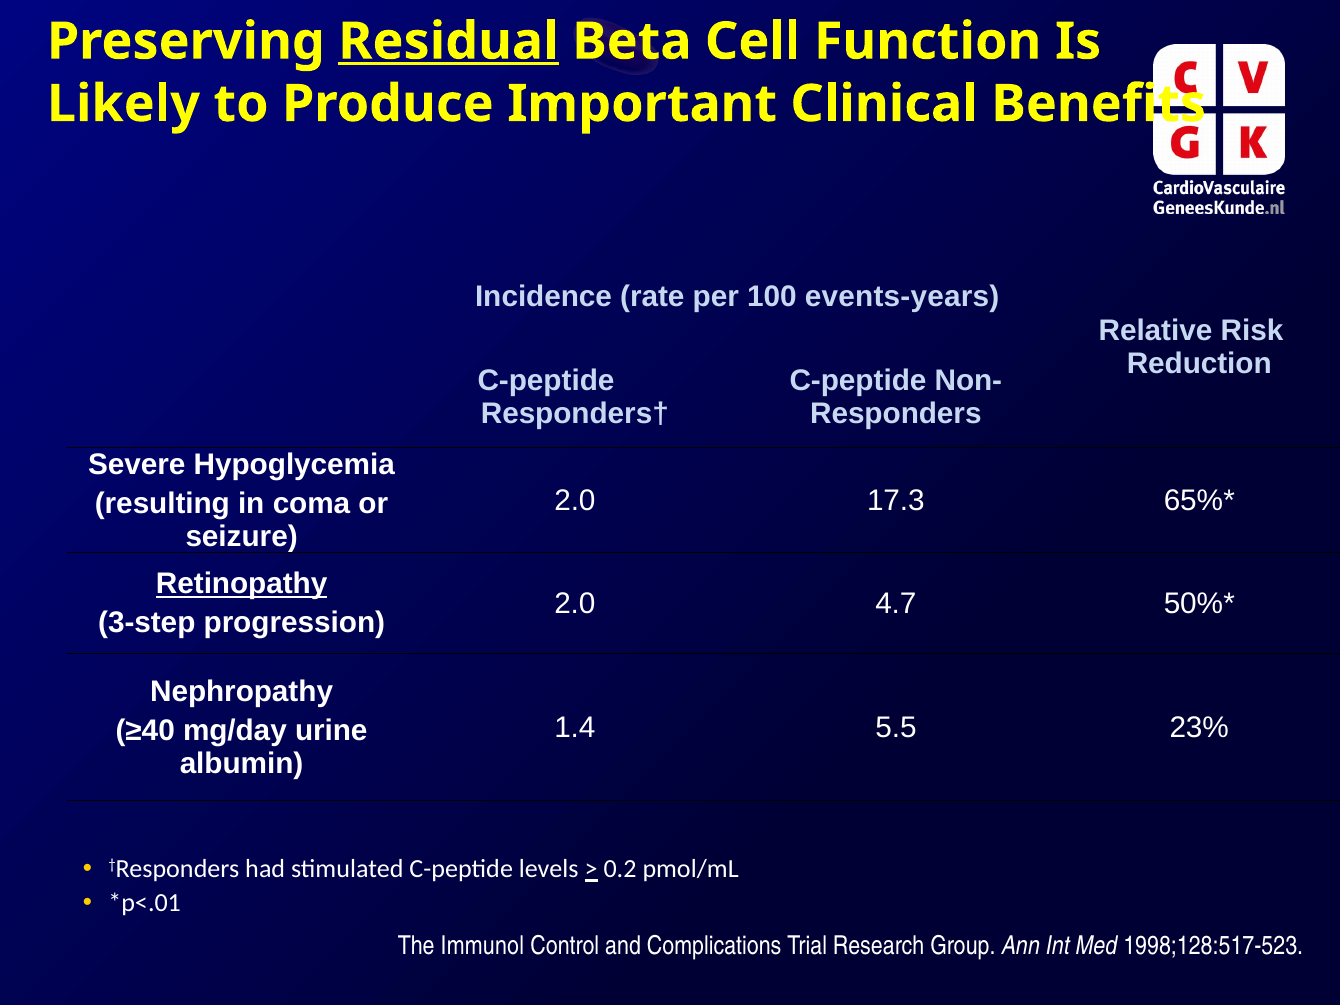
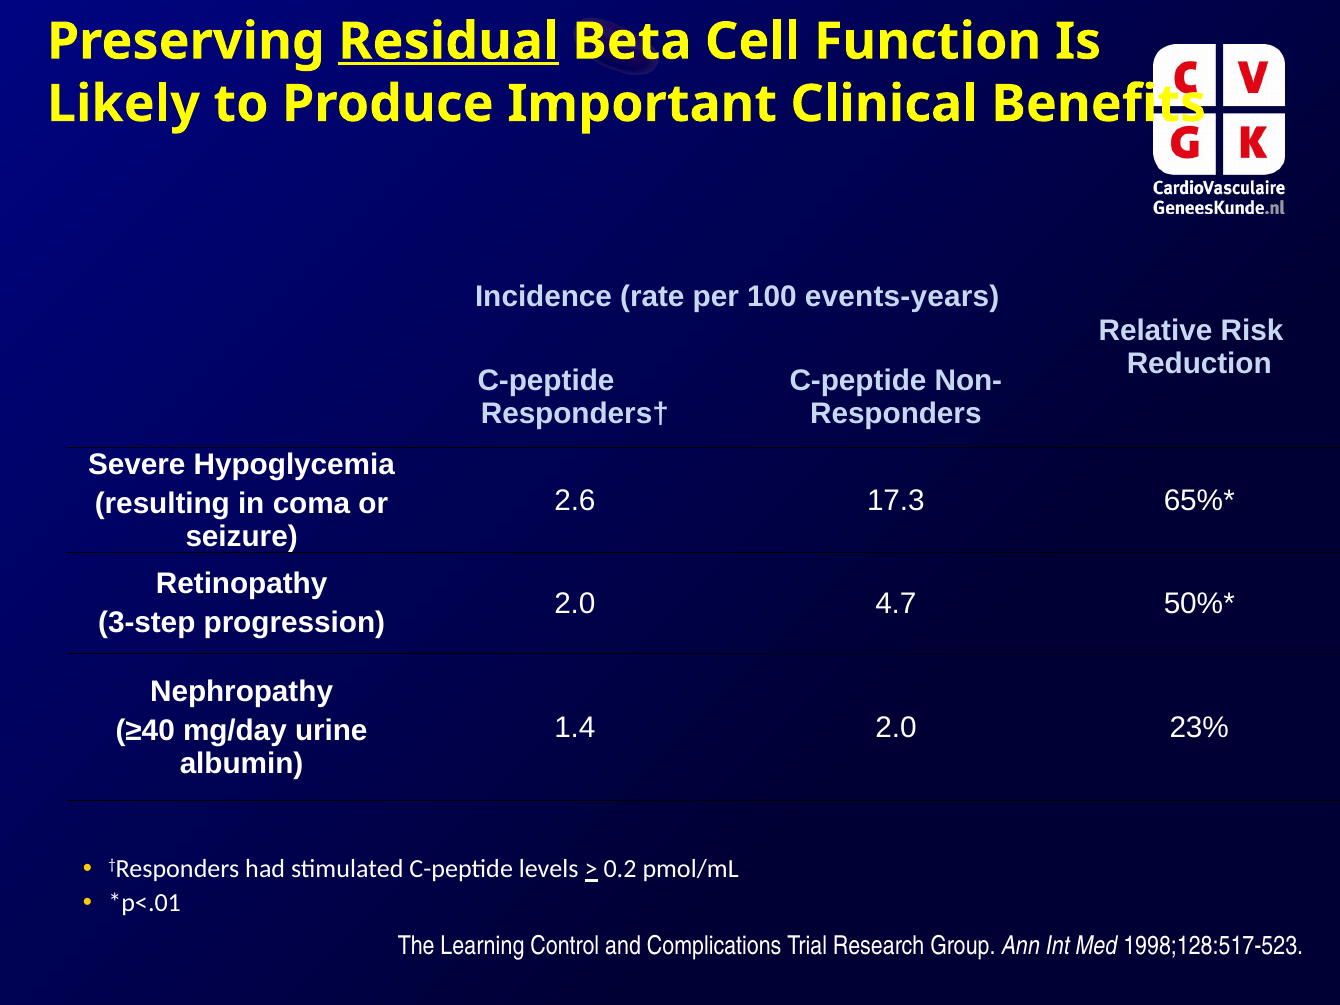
2.0: 2.0 -> 2.6 (575, 500)
Retinopathy underline: present -> none (242, 584)
1.4 5.5: 5.5 -> 2.0 (896, 727)
Immunol: Immunol -> Learning (482, 946)
